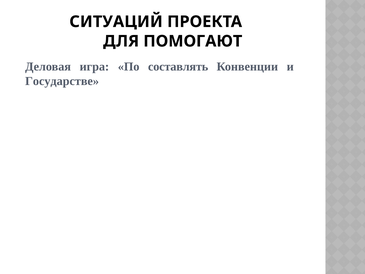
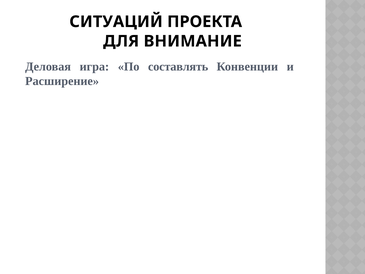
ПОМОГАЮТ: ПОМОГАЮТ -> ВНИМАНИЕ (193, 41)
Государстве: Государстве -> Расширение (62, 81)
